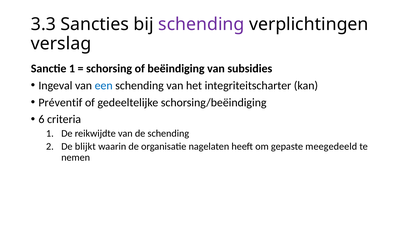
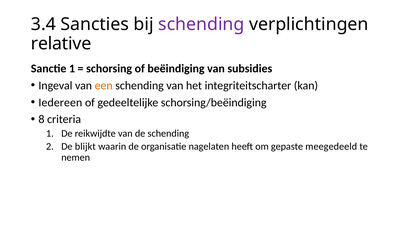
3.3: 3.3 -> 3.4 (43, 24)
verslag: verslag -> relative (61, 44)
een colour: blue -> orange (104, 85)
Préventif: Préventif -> Iedereen (60, 102)
6: 6 -> 8 (41, 119)
